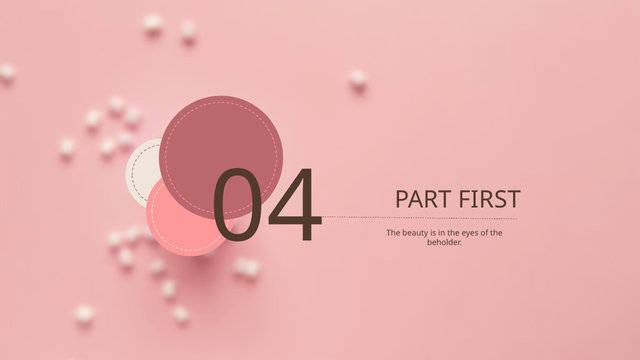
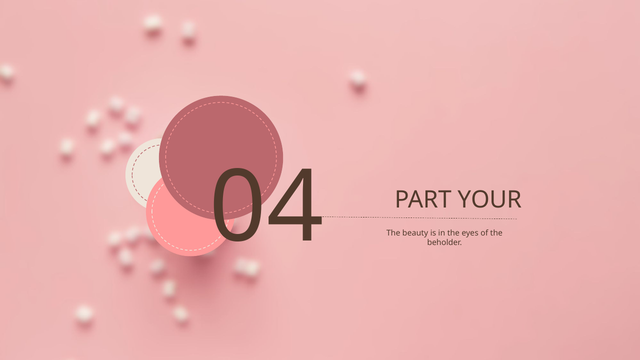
FIRST: FIRST -> YOUR (490, 200)
